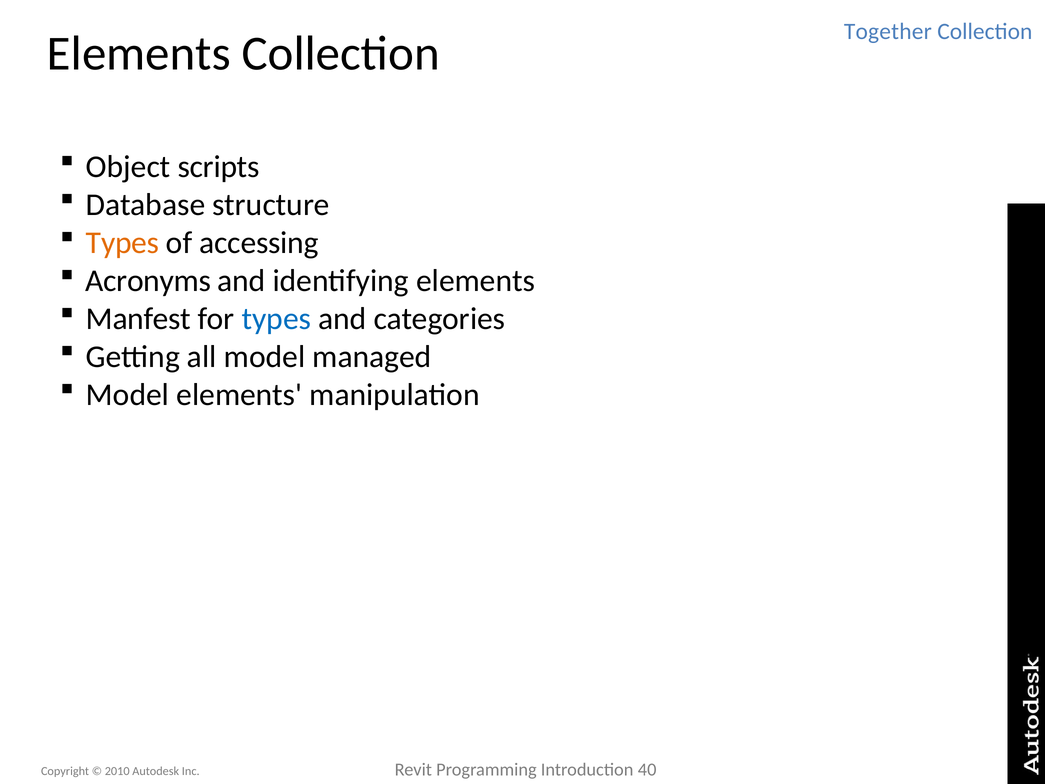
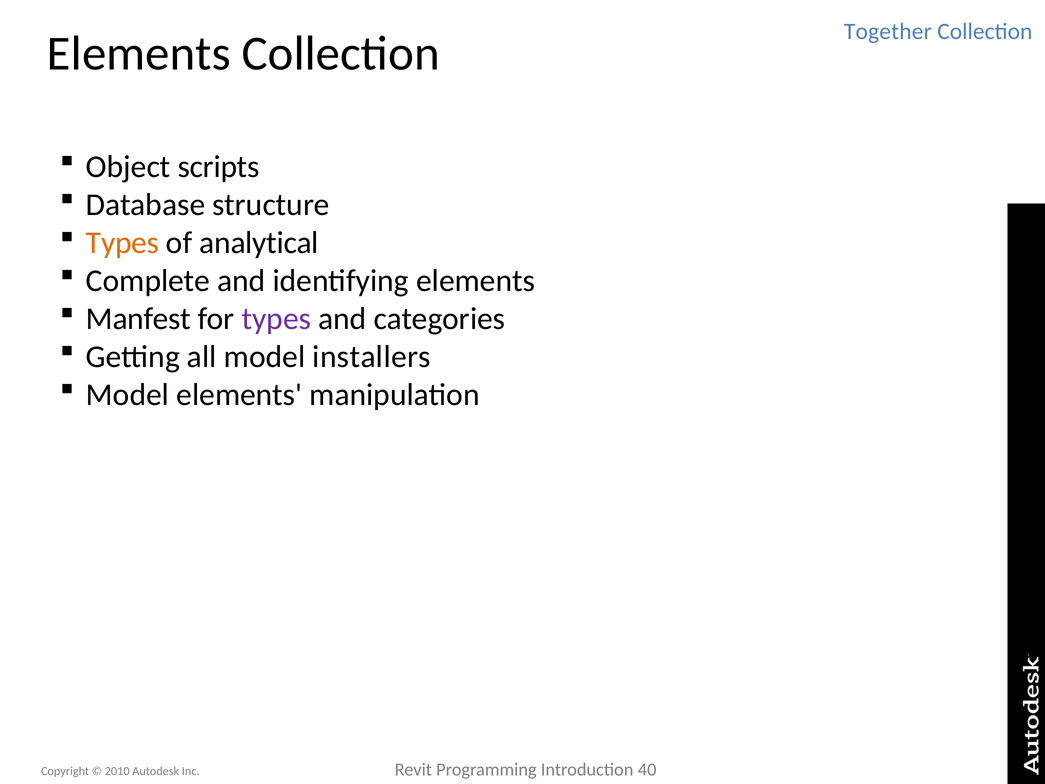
accessing: accessing -> analytical (259, 243)
Acronyms: Acronyms -> Complete (148, 281)
types colour: blue -> purple (276, 319)
managed: managed -> installers (372, 357)
